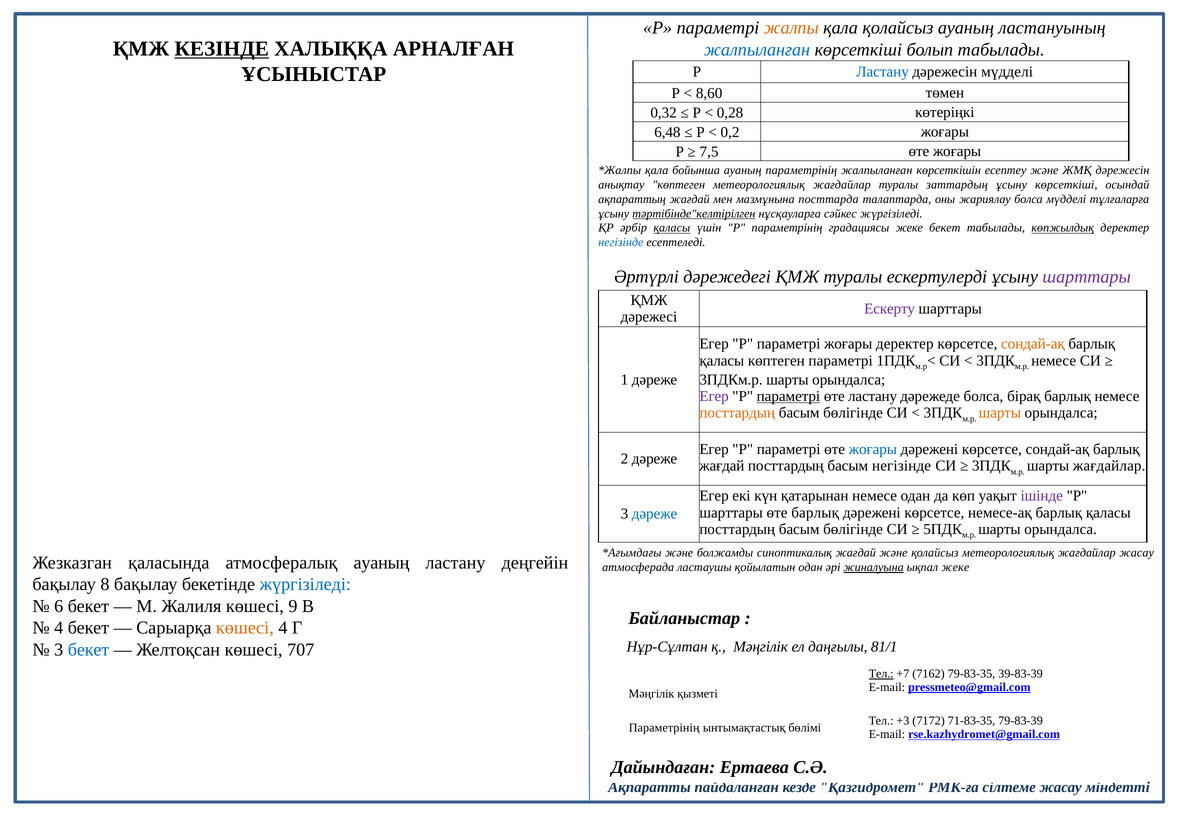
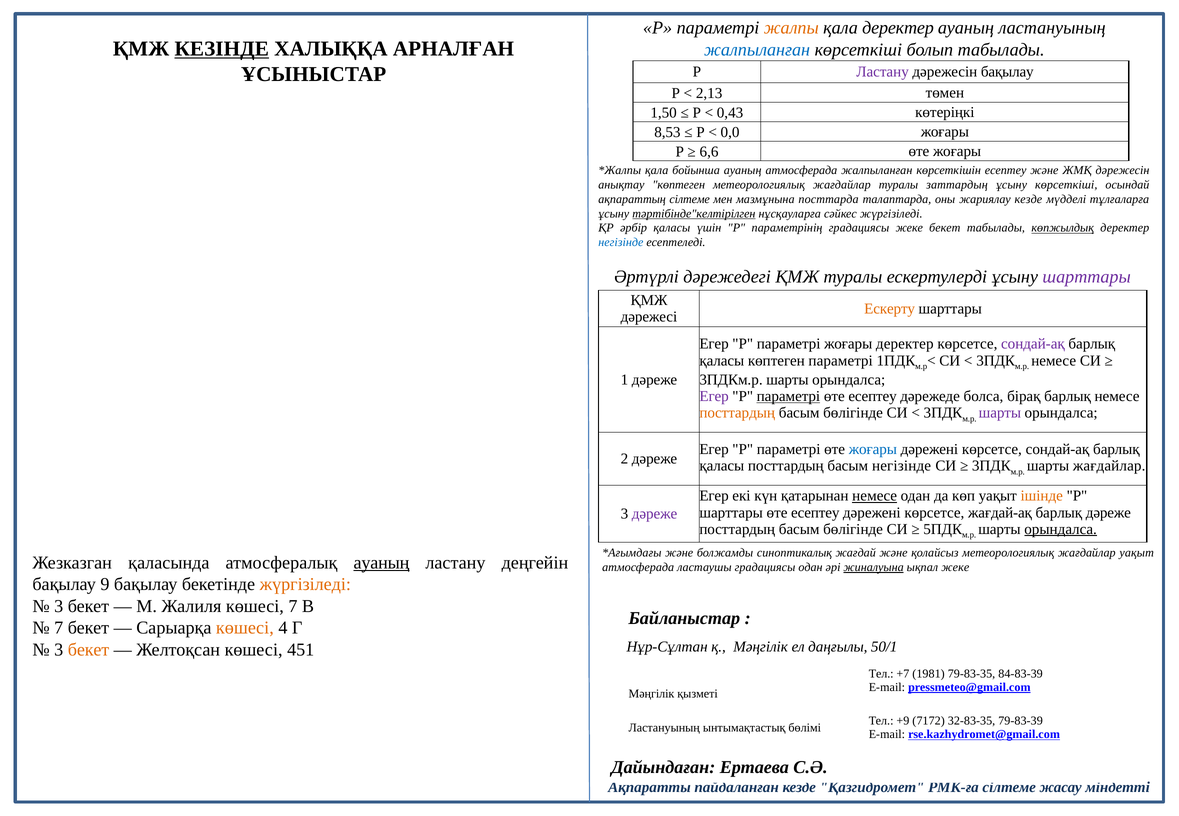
қала қолайсыз: қолайсыз -> деректер (898, 28)
Ластану colour: blue -> purple (883, 72)
дәрежесін мүдделі: мүдделі -> бақылау (1007, 72)
8,60: 8,60 -> 2,13 (709, 93)
0,32: 0,32 -> 1,50 (664, 113)
0,28: 0,28 -> 0,43 (730, 113)
6,48: 6,48 -> 8,53 (667, 132)
0,2: 0,2 -> 0,0 (730, 132)
7,5: 7,5 -> 6,6 (709, 152)
ауаның параметрінің: параметрінің -> атмосферада (801, 170)
ақпараттың жағдай: жағдай -> сілтеме (690, 199)
жариялау болса: болса -> кезде (1028, 199)
қаласы underline: present -> none (672, 228)
Ескерту colour: purple -> orange (890, 309)
сондай-ақ colour: orange -> purple (1033, 344)
ластану: ластану -> есептеу (873, 396)
шарты colour: orange -> purple (1000, 413)
жағдай: жағдай -> қаласы (722, 466)
немесе underline: none -> present (875, 496)
ішінде colour: purple -> orange (1042, 496)
барлық: барлық -> есептеу (815, 513)
немесе-ақ: немесе-ақ -> жағдай-ақ (1000, 513)
қаласы: қаласы -> дәреже (1108, 513)
дәреже colour: blue -> purple (655, 514)
орындалса underline: none -> present (1061, 529)
жағдайлар жасау: жасау -> уақыт (1137, 553)
ауаның underline: none -> present (381, 563)
ластаушы қойылатын: қойылатын -> градациясы (765, 567)
8: 8 -> 9 (105, 584)
жүргізіледі colour: blue -> orange (305, 584)
6: 6 -> 3 (59, 606)
көшесі 9: 9 -> 7 (293, 606)
4: 4 -> 7 (59, 628)
81/1: 81/1 -> 50/1 (884, 647)
бекет colour: blue -> orange (89, 650)
707: 707 -> 451 (301, 650)
Тел underline: present -> none (881, 674)
7162: 7162 -> 1981 (929, 674)
39-83-39: 39-83-39 -> 84-83-39 (1021, 674)
+3: +3 -> +9 (903, 721)
71-83-35: 71-83-35 -> 32-83-35 (972, 721)
Параметрінің: Параметрінің -> Ластануының (664, 728)
